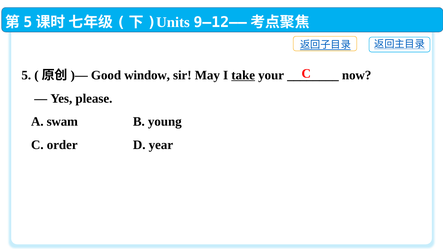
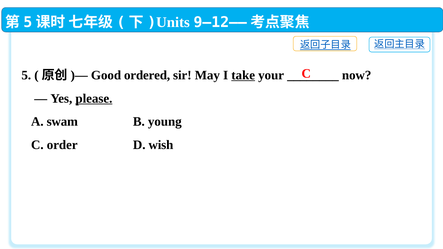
window: window -> ordered (147, 75)
please underline: none -> present (94, 99)
year: year -> wish (161, 145)
